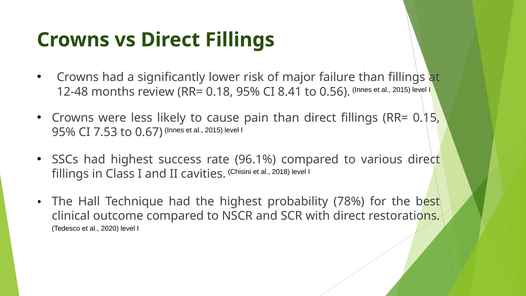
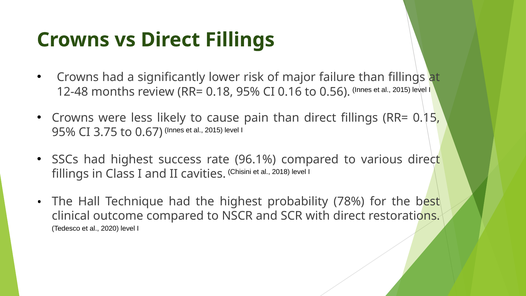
8.41: 8.41 -> 0.16 (290, 92)
7.53: 7.53 -> 3.75 (105, 132)
